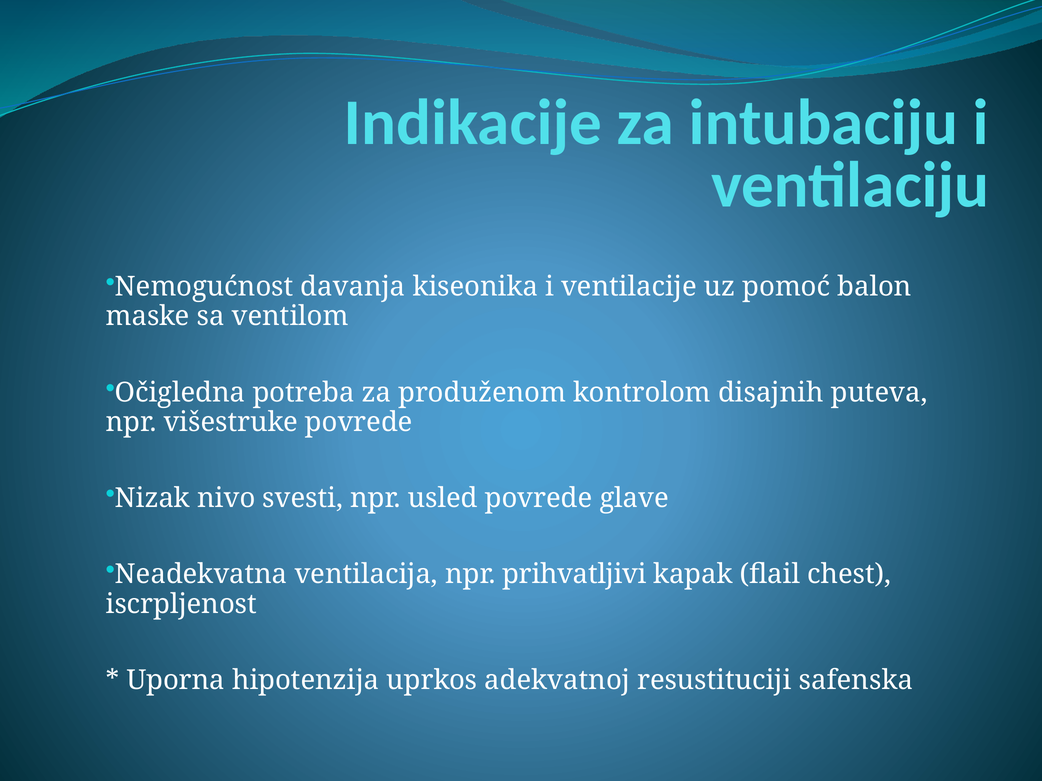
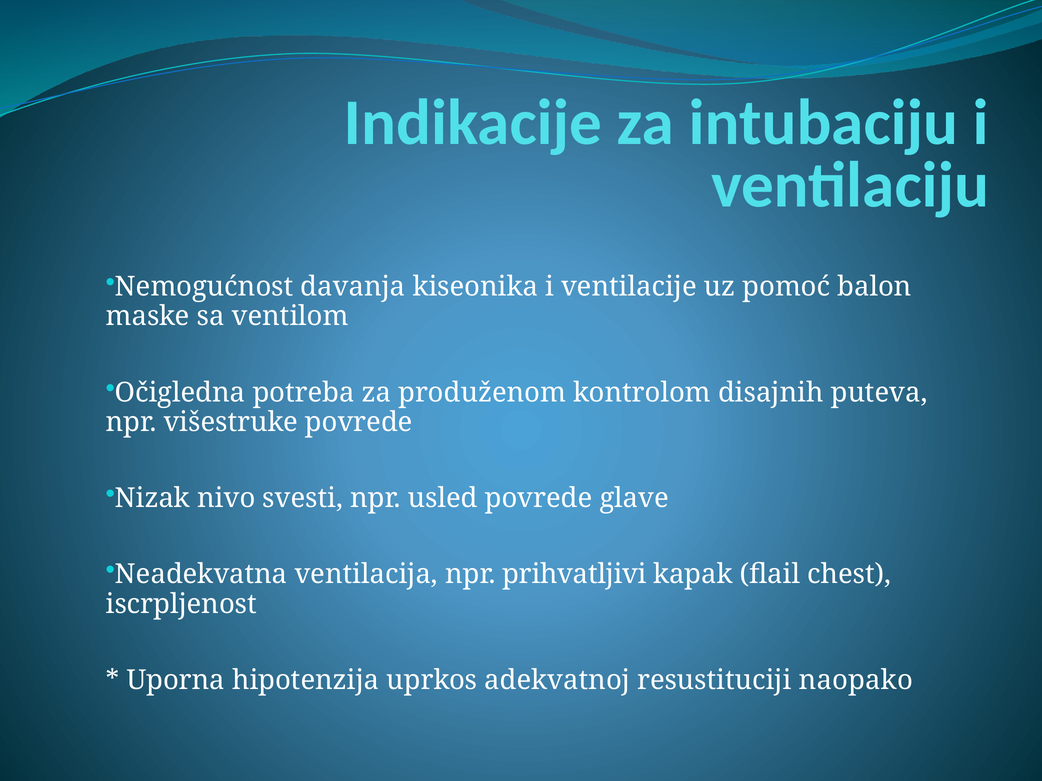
safenska: safenska -> naopako (856, 681)
